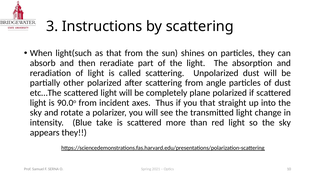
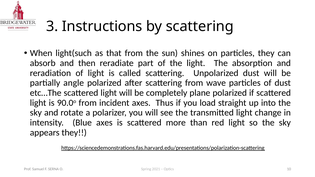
other: other -> angle (74, 83)
angle: angle -> wave (216, 83)
you that: that -> load (208, 103)
Blue take: take -> axes (104, 123)
